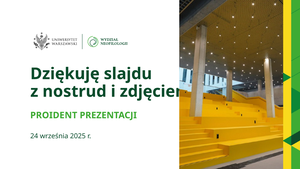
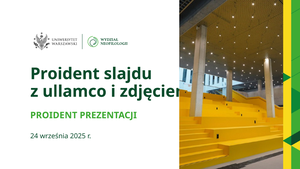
Dziękuję: Dziękuję -> Proident (65, 74)
nostrud: nostrud -> ullamco (75, 91)
